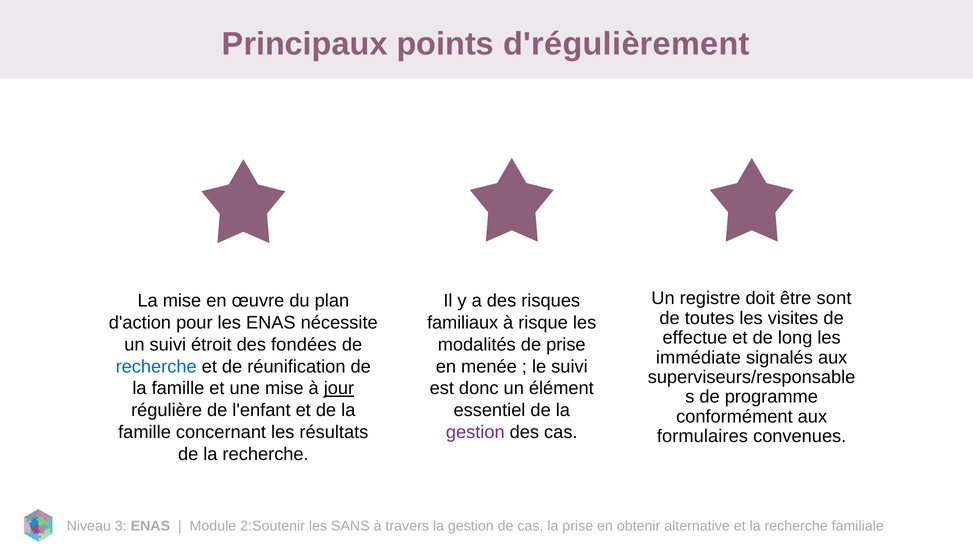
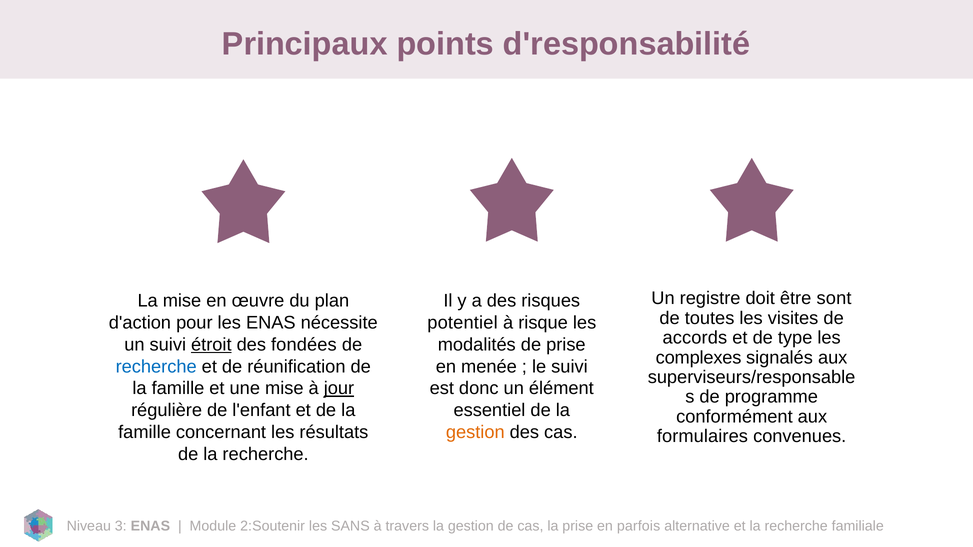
d'régulièrement: d'régulièrement -> d'responsabilité (627, 44)
familiaux: familiaux -> potentiel (463, 323)
effectue: effectue -> accords (695, 338)
long: long -> type (795, 338)
étroit underline: none -> present (211, 345)
immédiate: immédiate -> complexes (699, 358)
gestion colour: purple -> orange (475, 432)
obtenir: obtenir -> parfois (639, 526)
